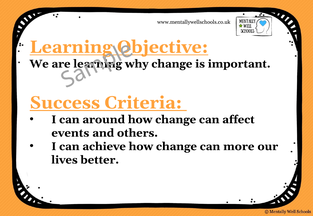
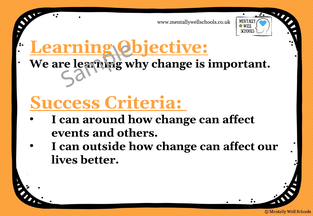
achieve: achieve -> outside (104, 147)
more: more -> affect (239, 147)
